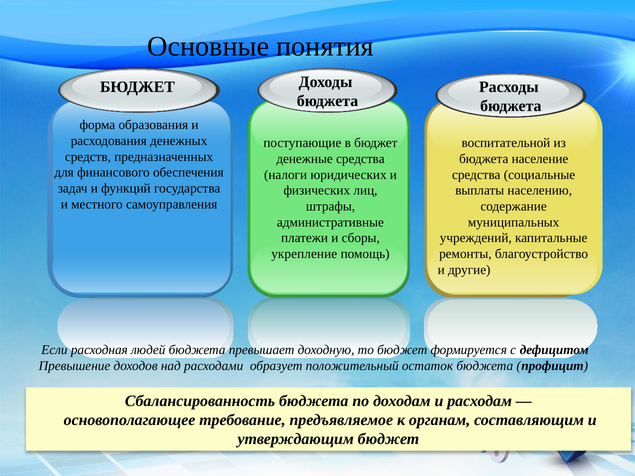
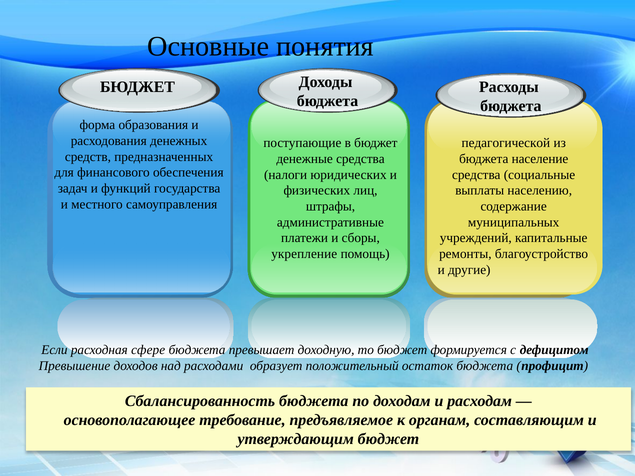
воспитательной: воспитательной -> педагогической (506, 143)
людей: людей -> сфере (148, 350)
